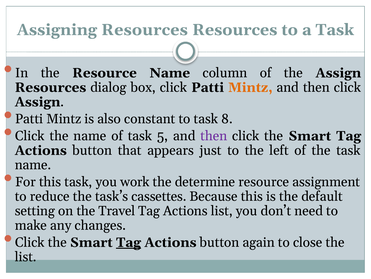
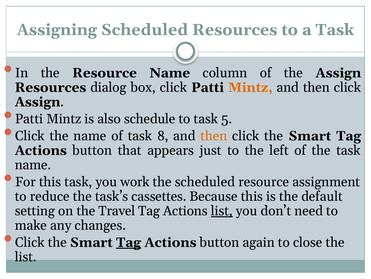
Assigning Resources: Resources -> Scheduled (145, 30)
constant: constant -> schedule (150, 119)
8: 8 -> 5 (227, 119)
5: 5 -> 8 (163, 136)
then colour: purple -> orange (214, 136)
the determine: determine -> scheduled (205, 181)
list underline: none -> present (222, 210)
